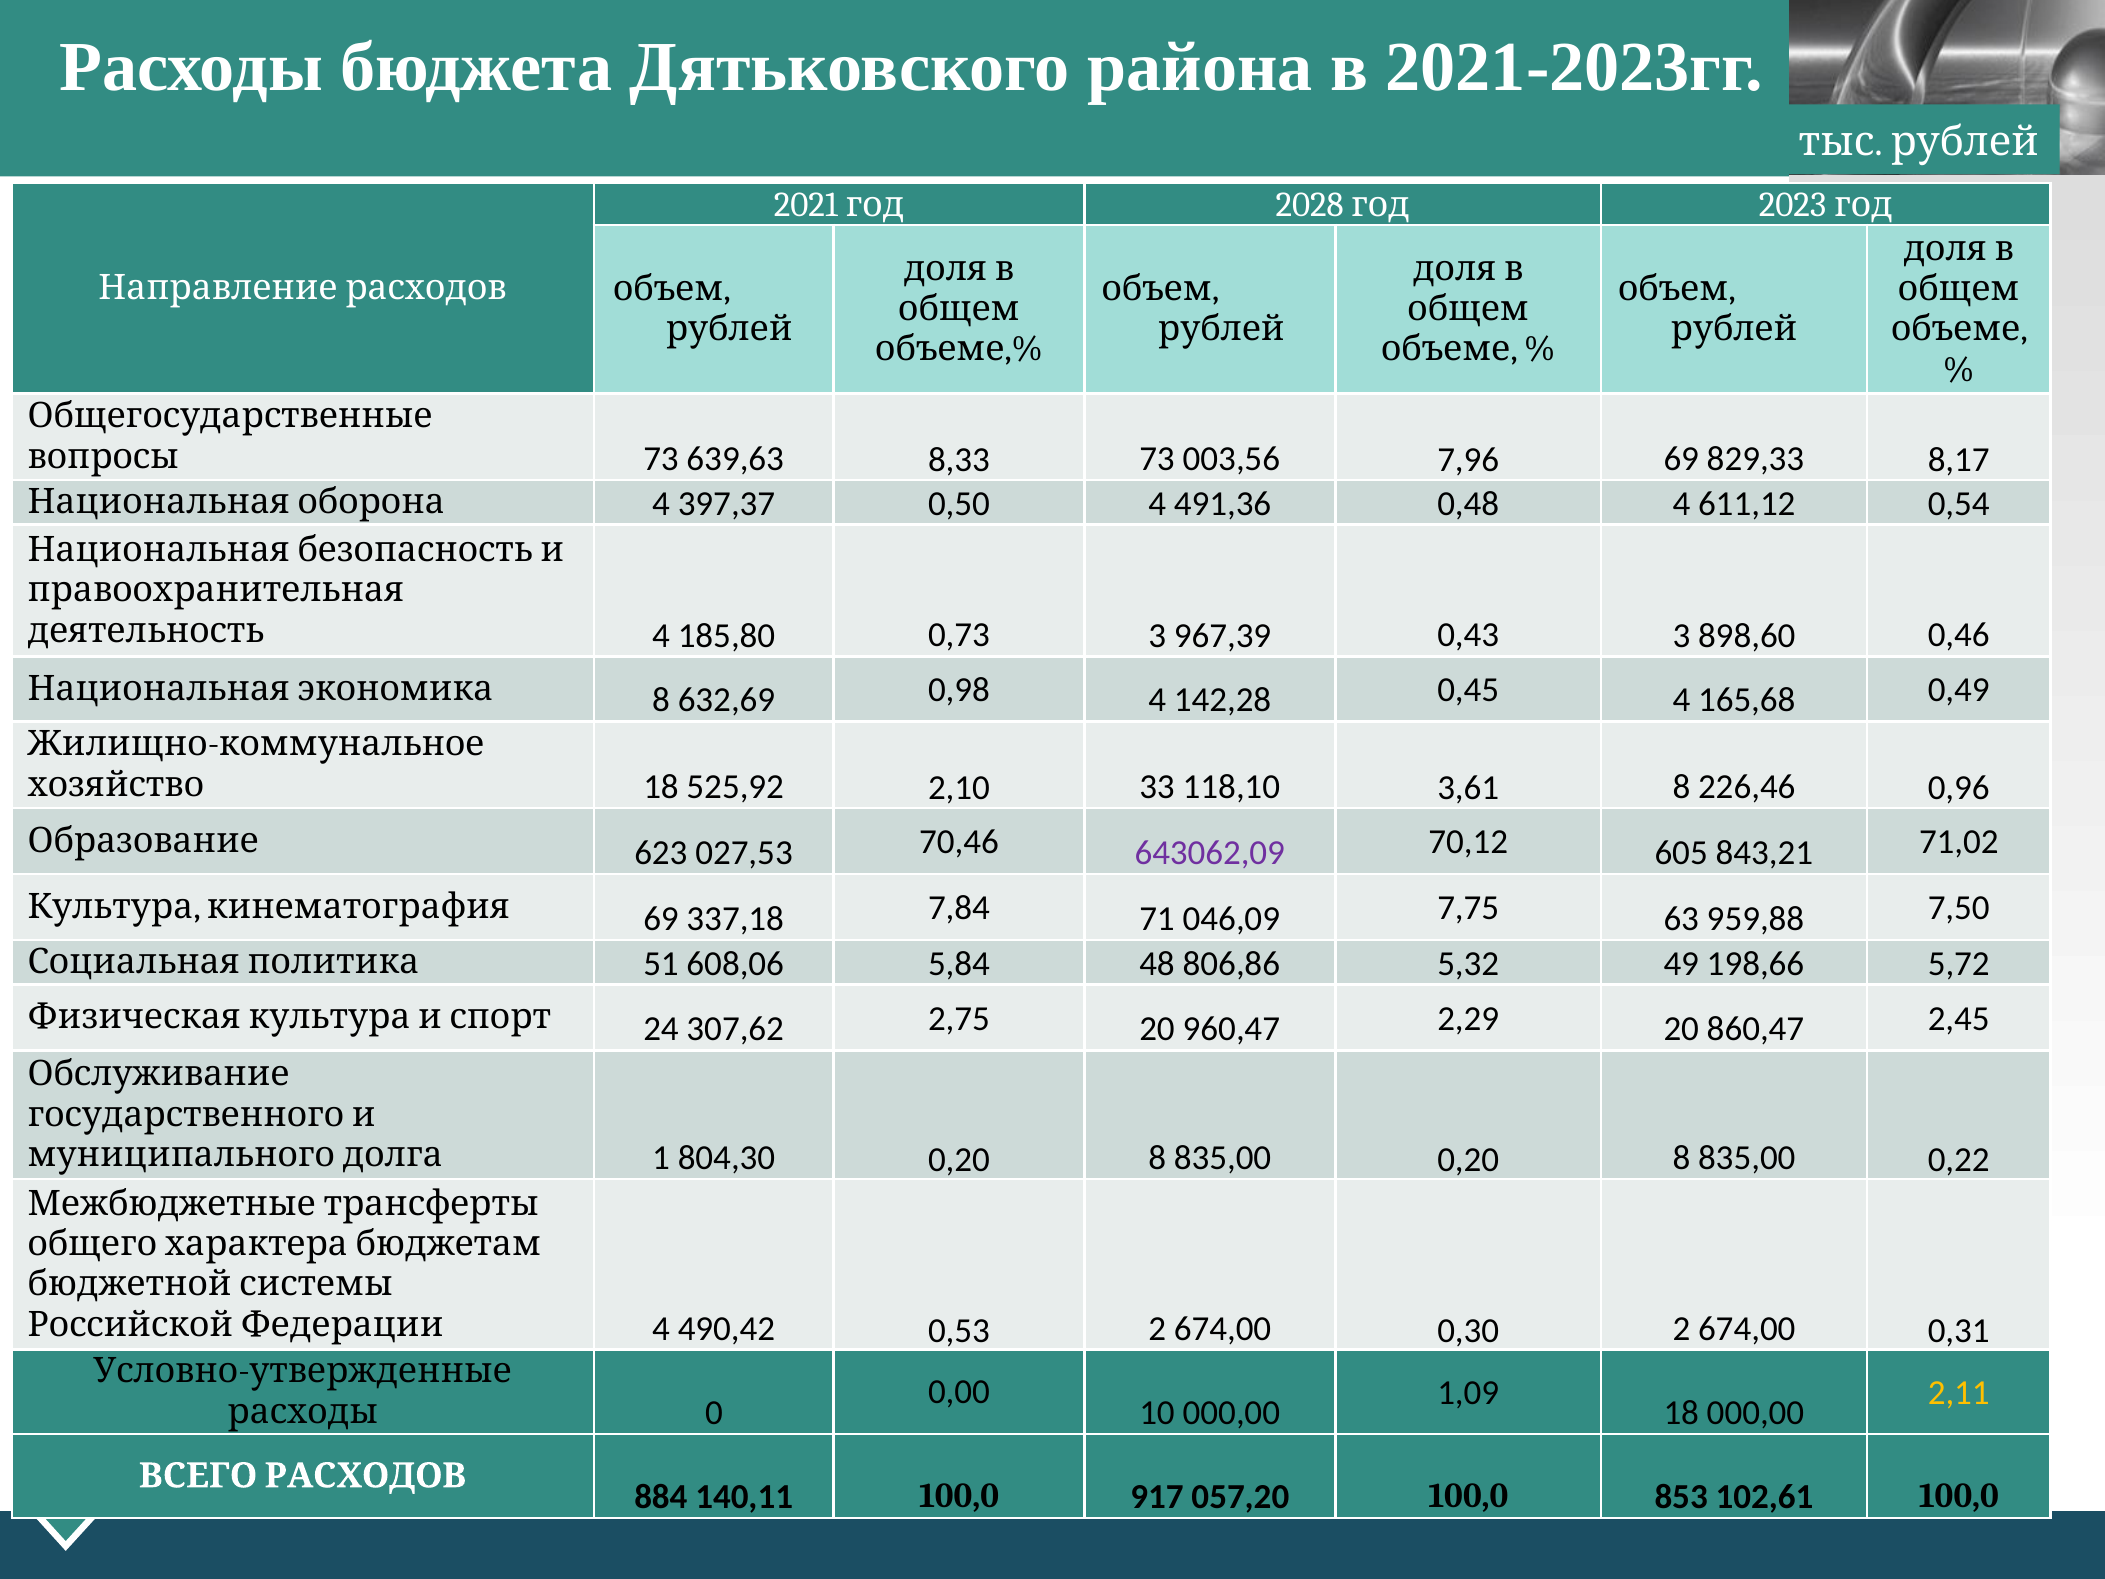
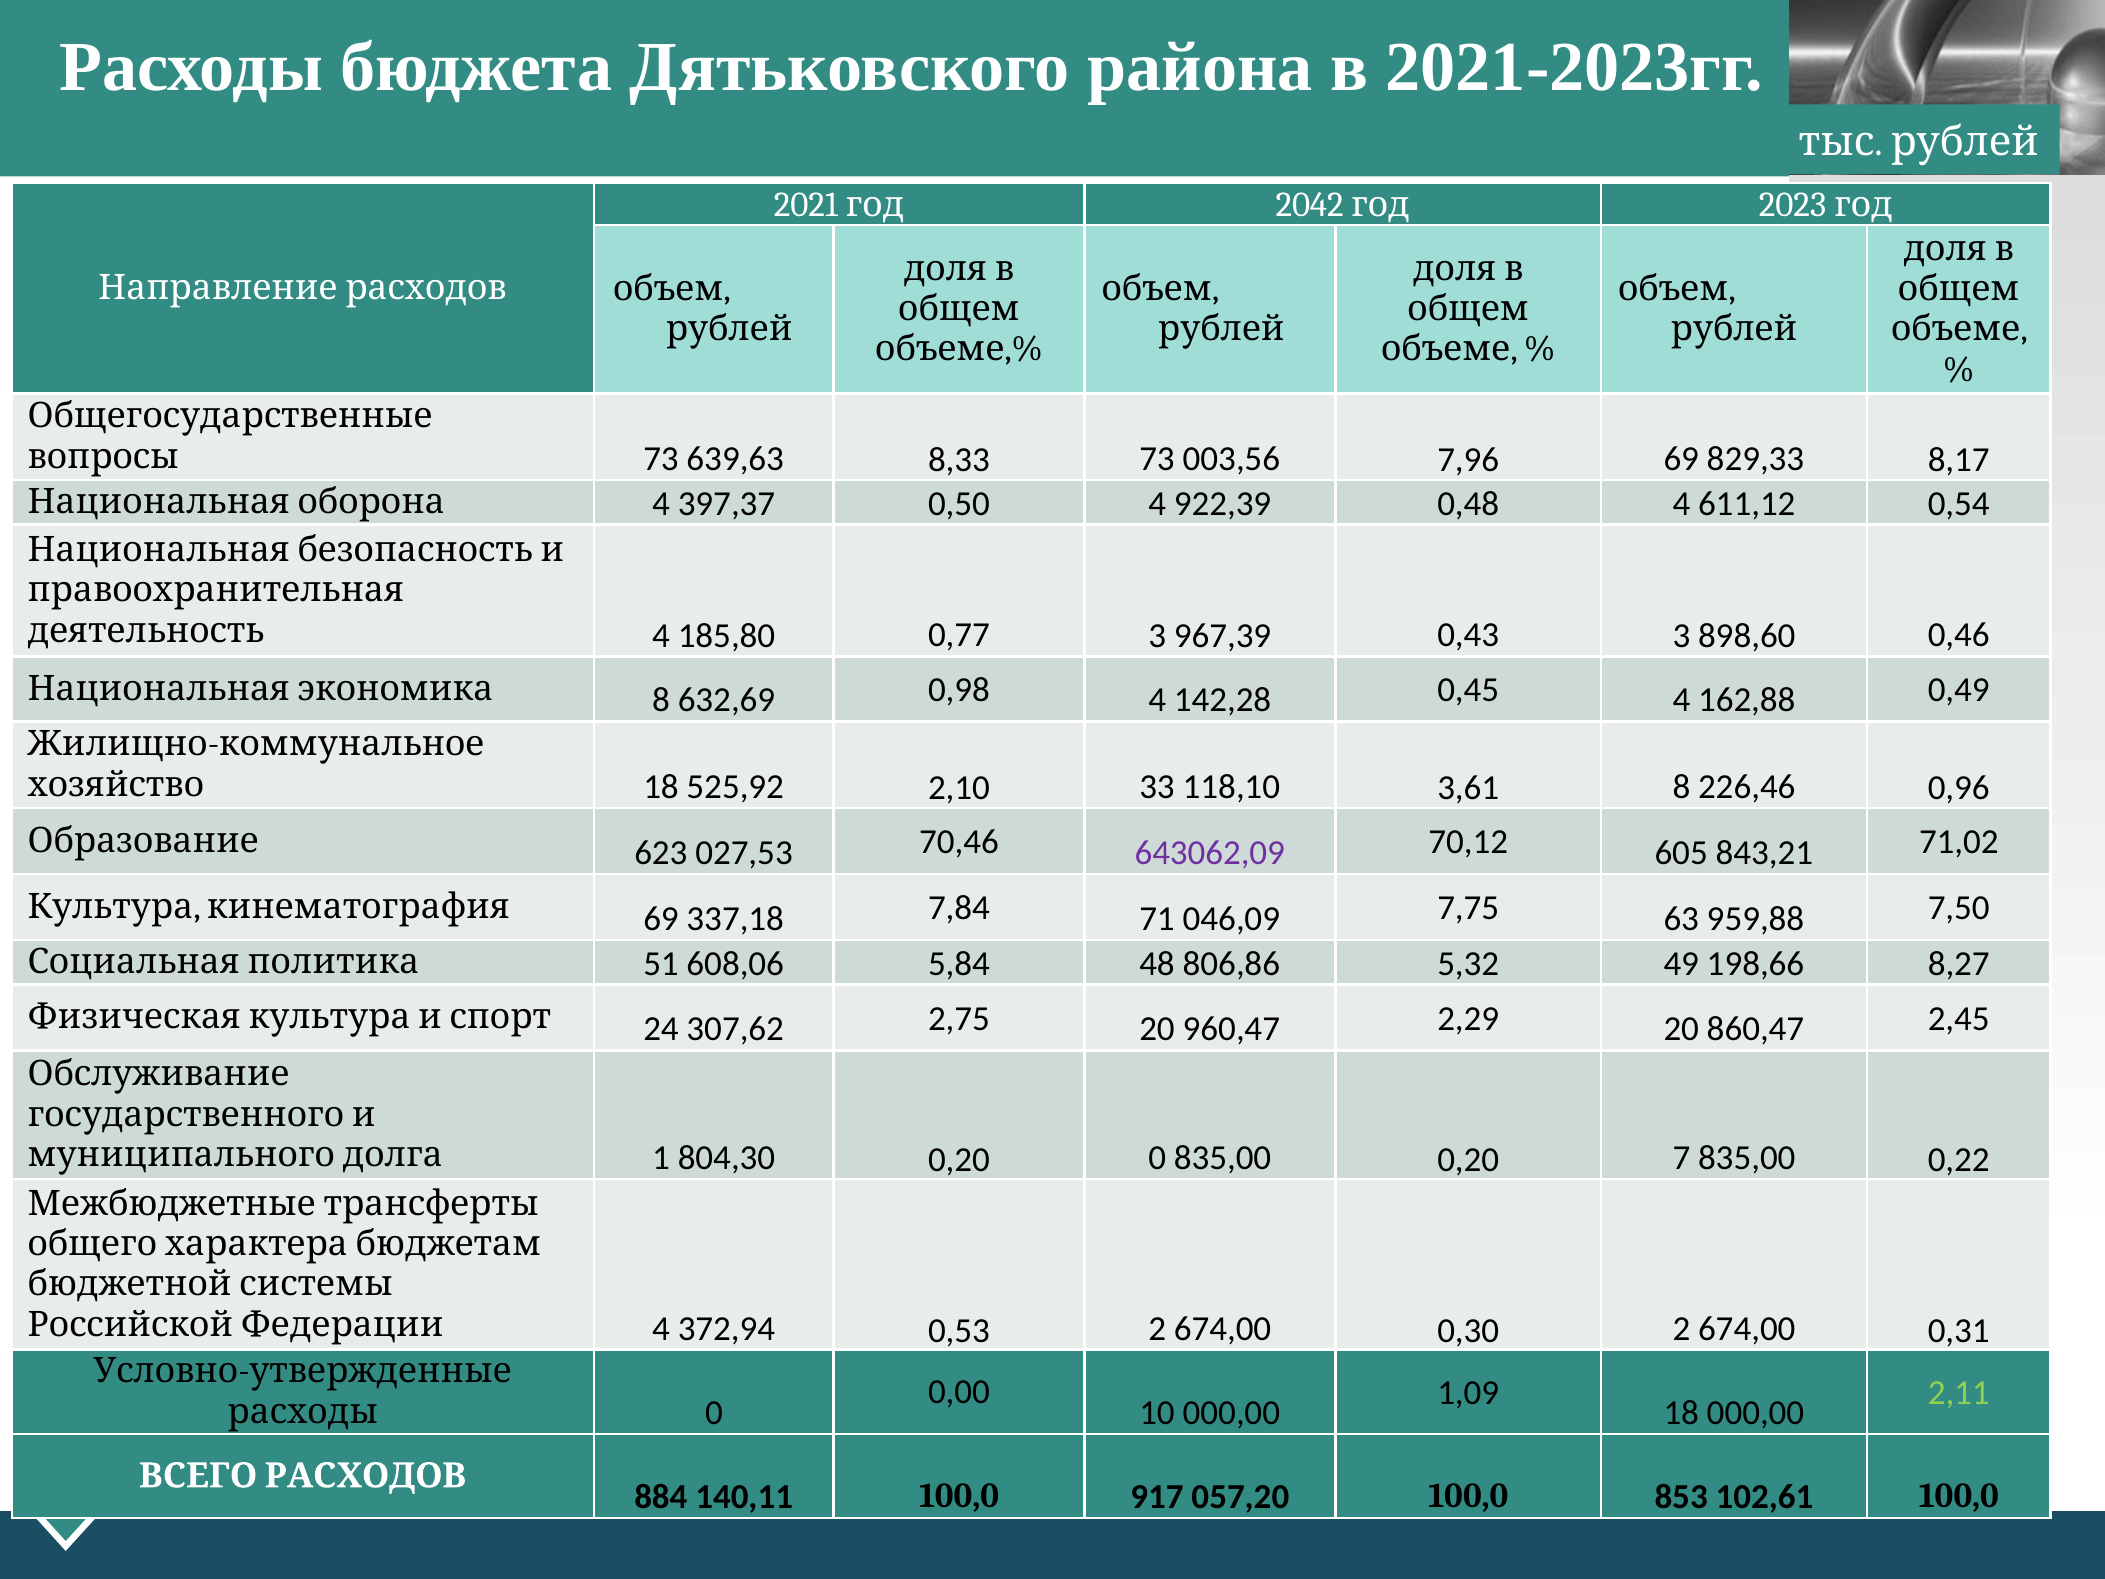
2028: 2028 -> 2042 (1310, 205)
491,36: 491,36 -> 922,39 (1223, 504)
0,73: 0,73 -> 0,77 (959, 634)
165,68: 165,68 -> 162,88 (1747, 700)
5,72: 5,72 -> 8,27 (1959, 964)
804,30 0,20 8: 8 -> 0 (1157, 1158)
835,00 0,20 8: 8 -> 7 (1681, 1158)
490,42: 490,42 -> 372,94 (726, 1328)
2,11 colour: yellow -> light green (1959, 1393)
